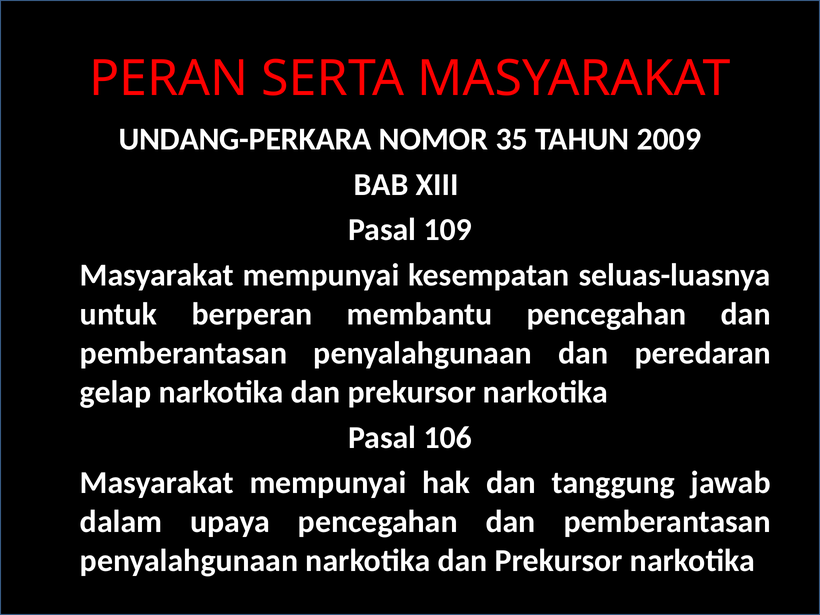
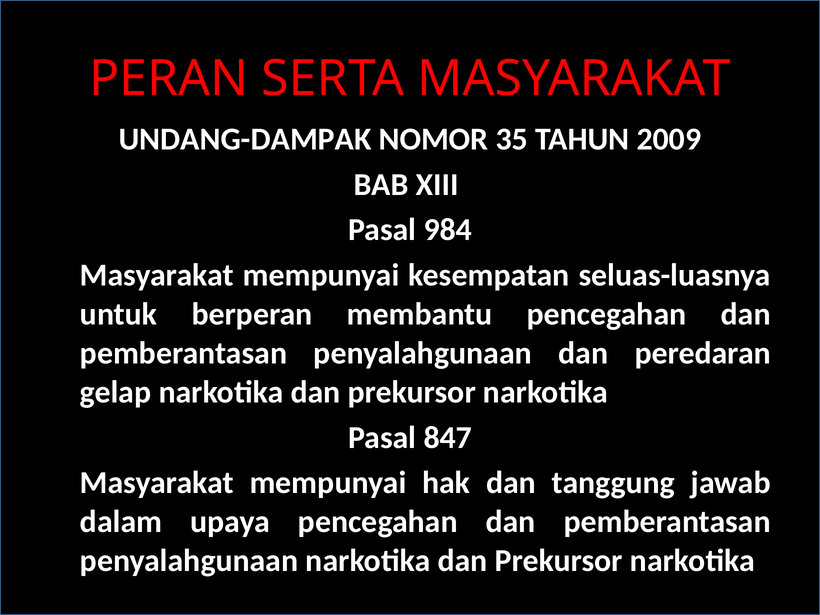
UNDANG-PERKARA: UNDANG-PERKARA -> UNDANG-DAMPAK (245, 139)
109: 109 -> 984 (448, 230)
106: 106 -> 847 (448, 438)
